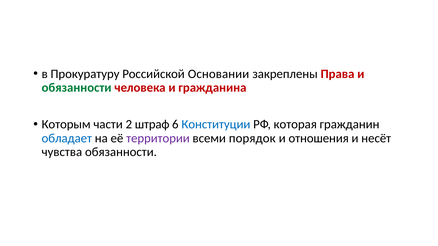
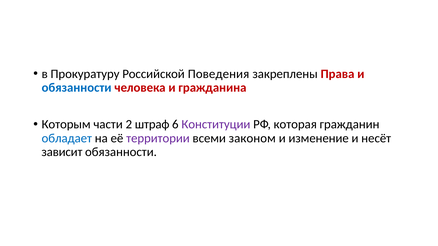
Основании: Основании -> Поведения (219, 74)
обязанности colour: green -> blue (77, 88)
Конституции colour: blue -> purple (216, 125)
порядок: порядок -> законом (252, 138)
отношения: отношения -> изменение (319, 138)
чувства: чувства -> зависит (62, 152)
